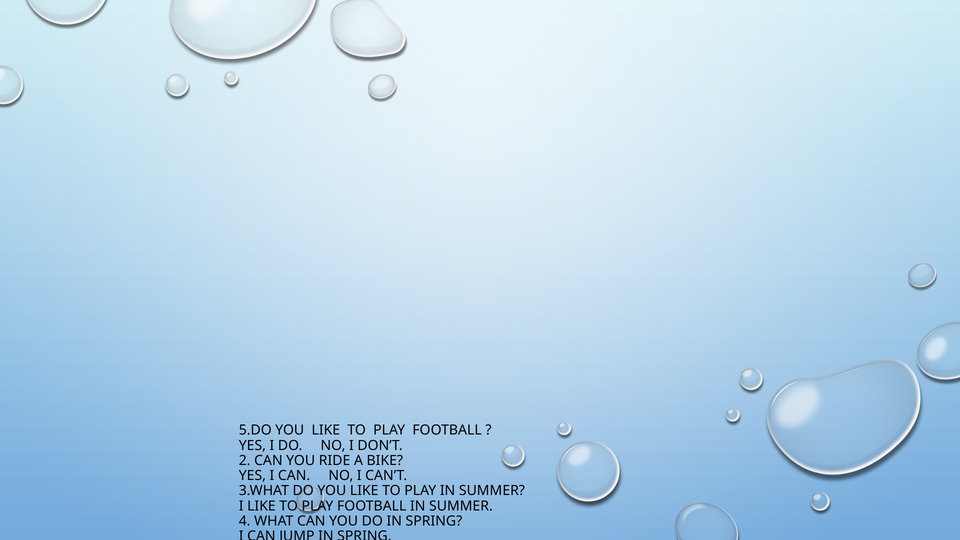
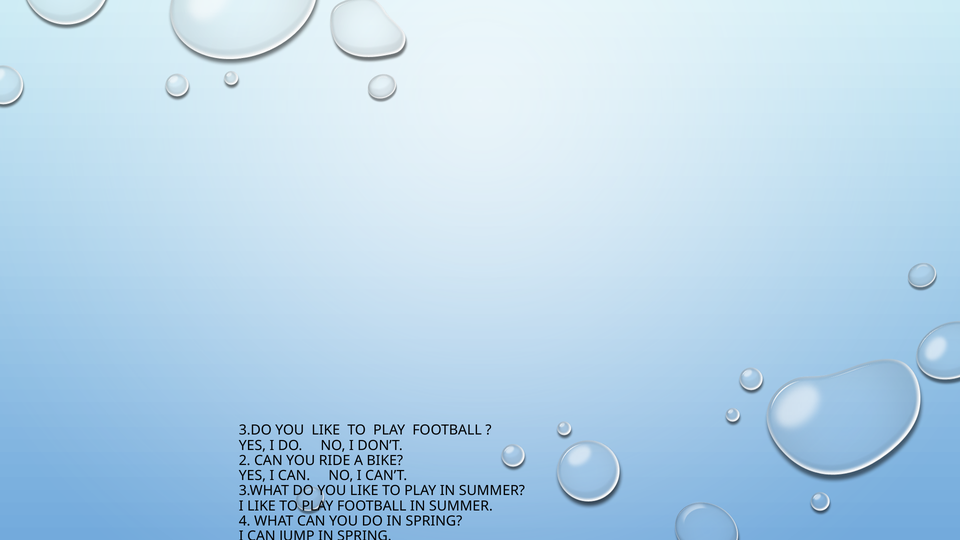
5.DO: 5.DO -> 3.DO (255, 430)
